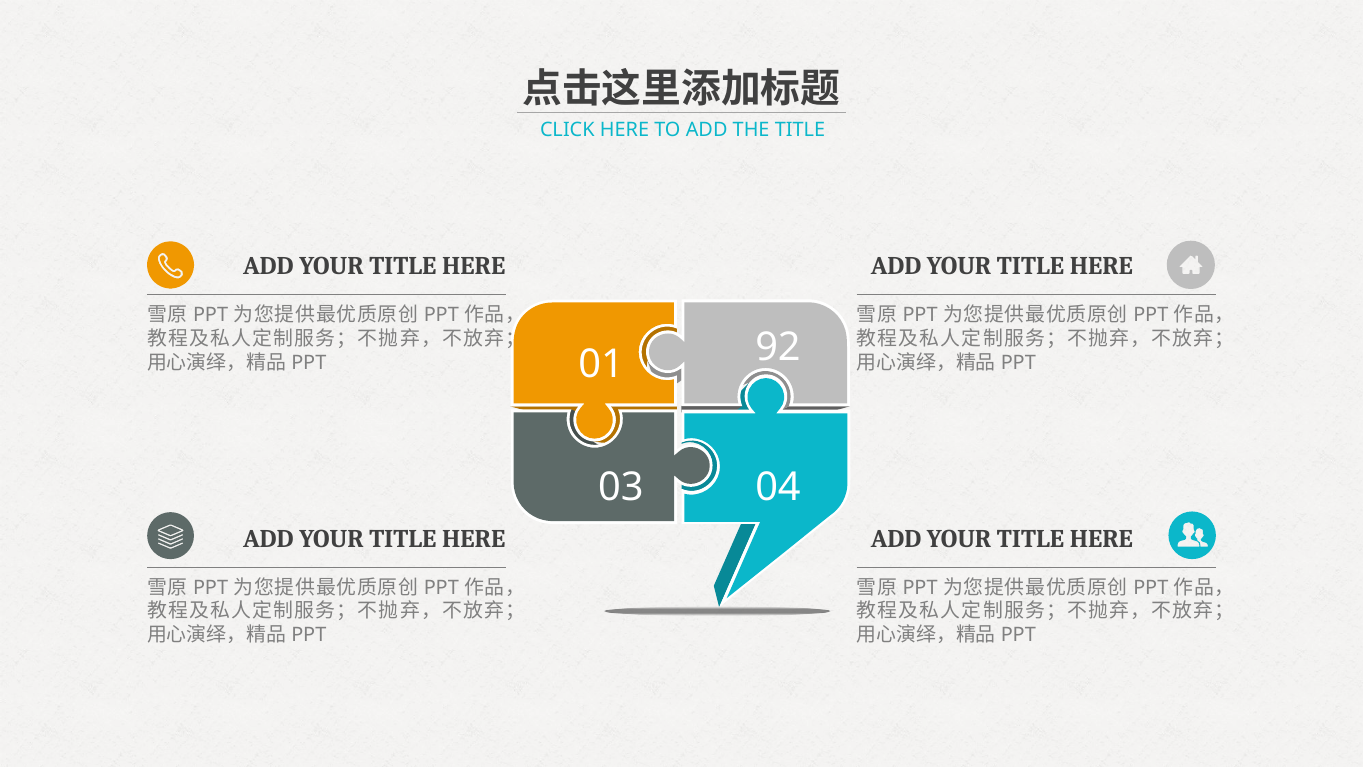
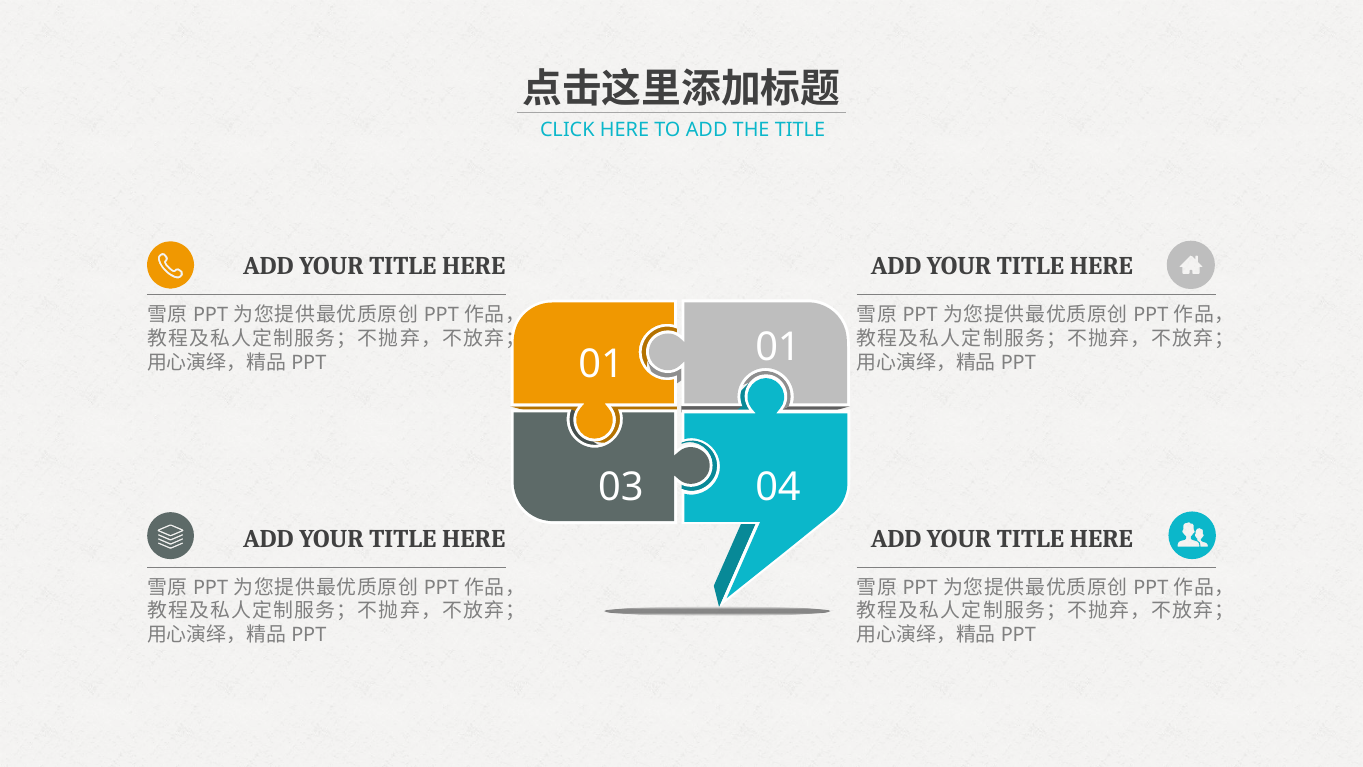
01 92: 92 -> 01 (778, 348)
